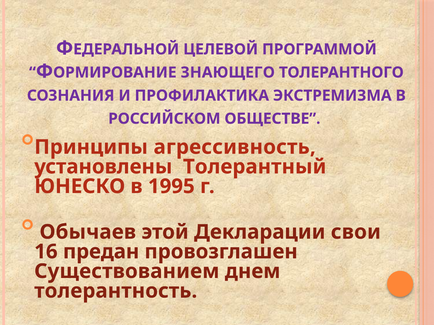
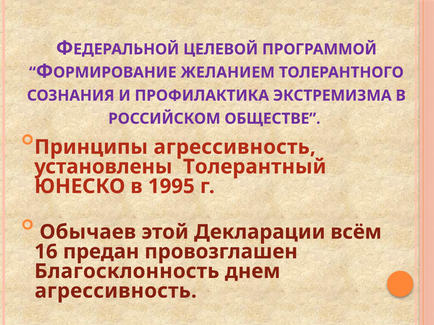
ЗНАЮЩЕГО: ЗНАЮЩЕГО -> ЖЕЛАНИЕМ (228, 73)
свои: свои -> всём (356, 232)
Существованием: Существованием -> Благосклонность (127, 272)
толерантность: толерантность -> агрессивность (116, 291)
